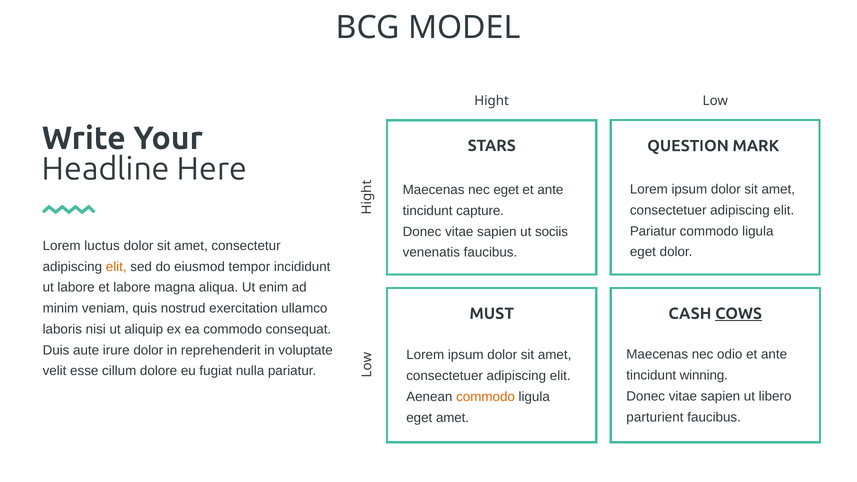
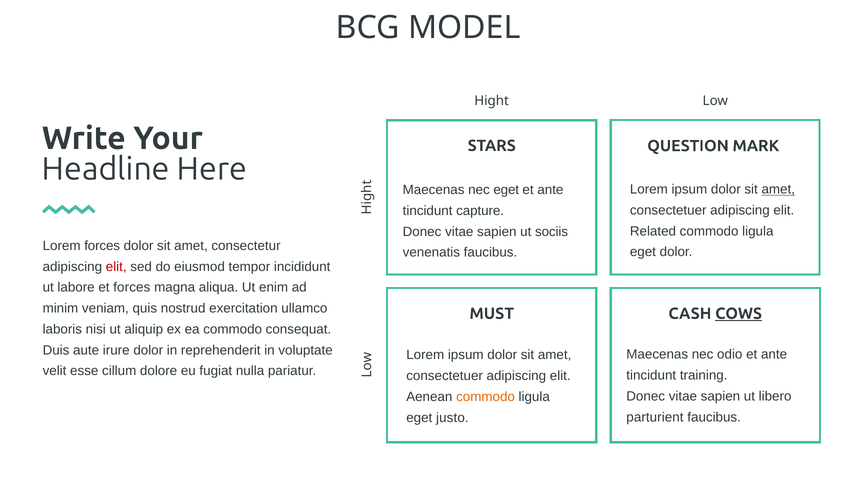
amet underline: none -> present (778, 189)
Pariatur: Pariatur -> Related (653, 231)
Lorem luctus: luctus -> forces (102, 246)
elit colour: orange -> red (116, 267)
et labore: labore -> forces (132, 288)
winning: winning -> training (704, 375)
eget amet: amet -> justo (452, 418)
